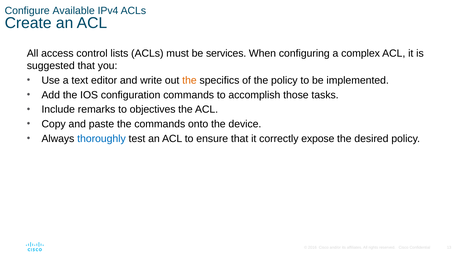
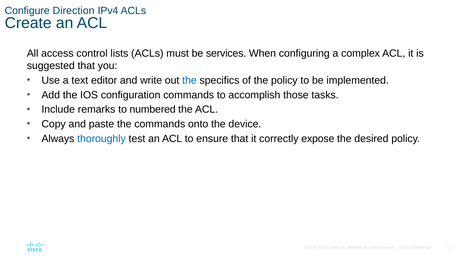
Available: Available -> Direction (74, 11)
the colour: orange -> blue (189, 80)
objectives: objectives -> numbered (153, 109)
